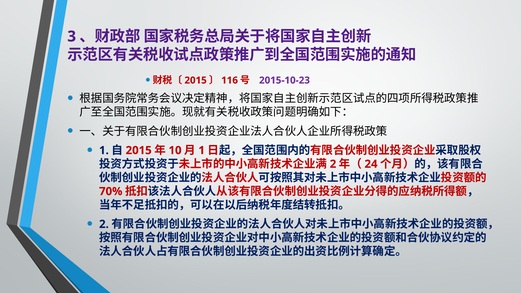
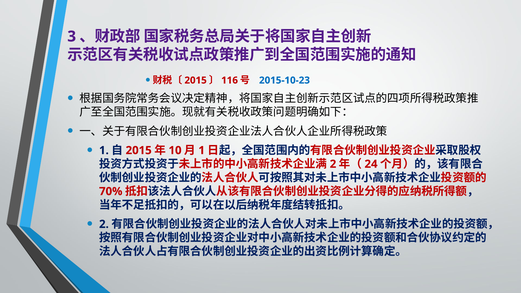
2015-10-23 colour: purple -> blue (284, 80)
